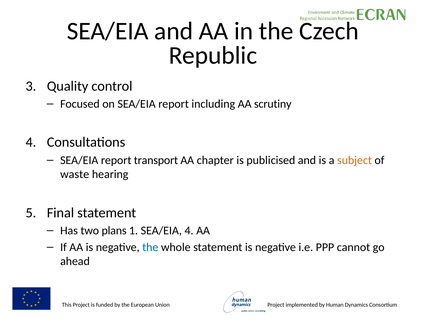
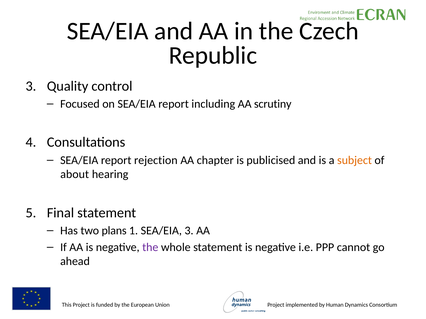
transport: transport -> rejection (156, 160)
waste: waste -> about (75, 175)
SEA/EIA 4: 4 -> 3 (189, 231)
the colour: blue -> purple (150, 248)
